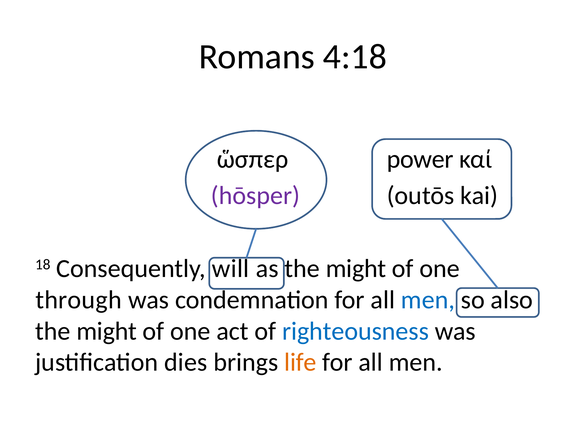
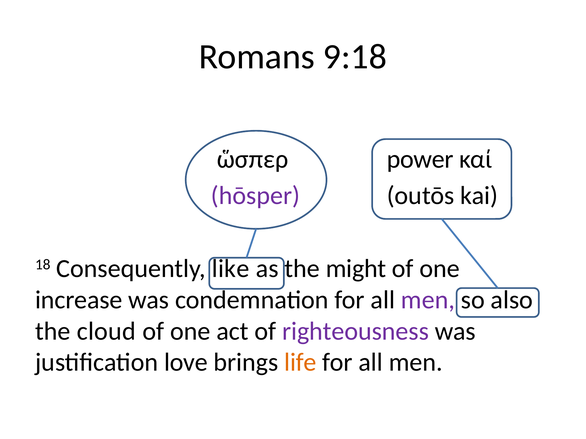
4:18: 4:18 -> 9:18 (355, 57)
will: will -> like (231, 269)
through: through -> increase (79, 300)
men colour: blue -> purple (428, 300)
might: might -> cloud (106, 332)
righteousness colour: blue -> purple (355, 332)
dies: dies -> love (186, 363)
